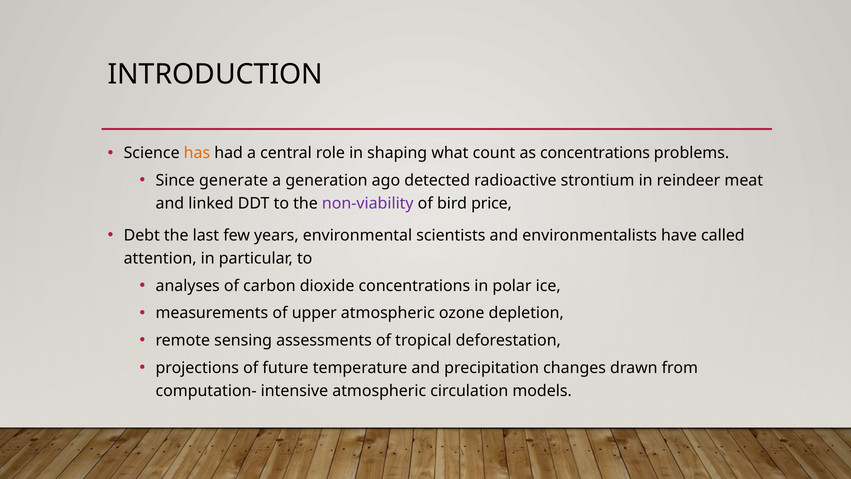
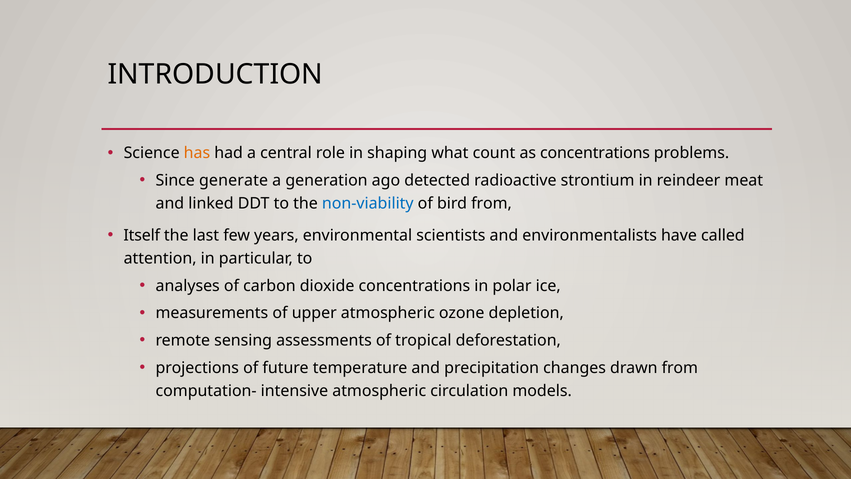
non-viability colour: purple -> blue (368, 203)
bird price: price -> from (491, 203)
Debt: Debt -> Itself (142, 235)
